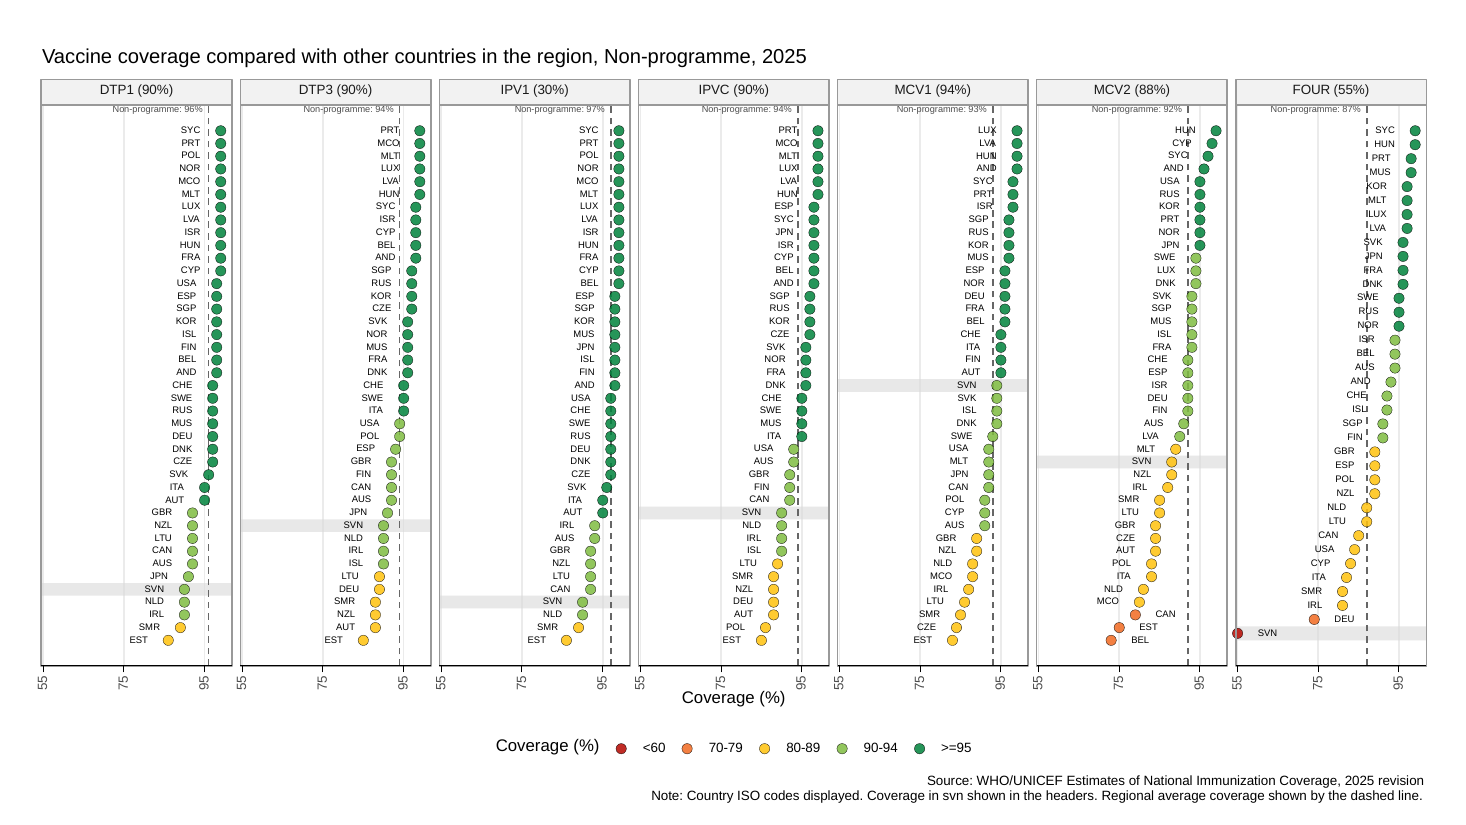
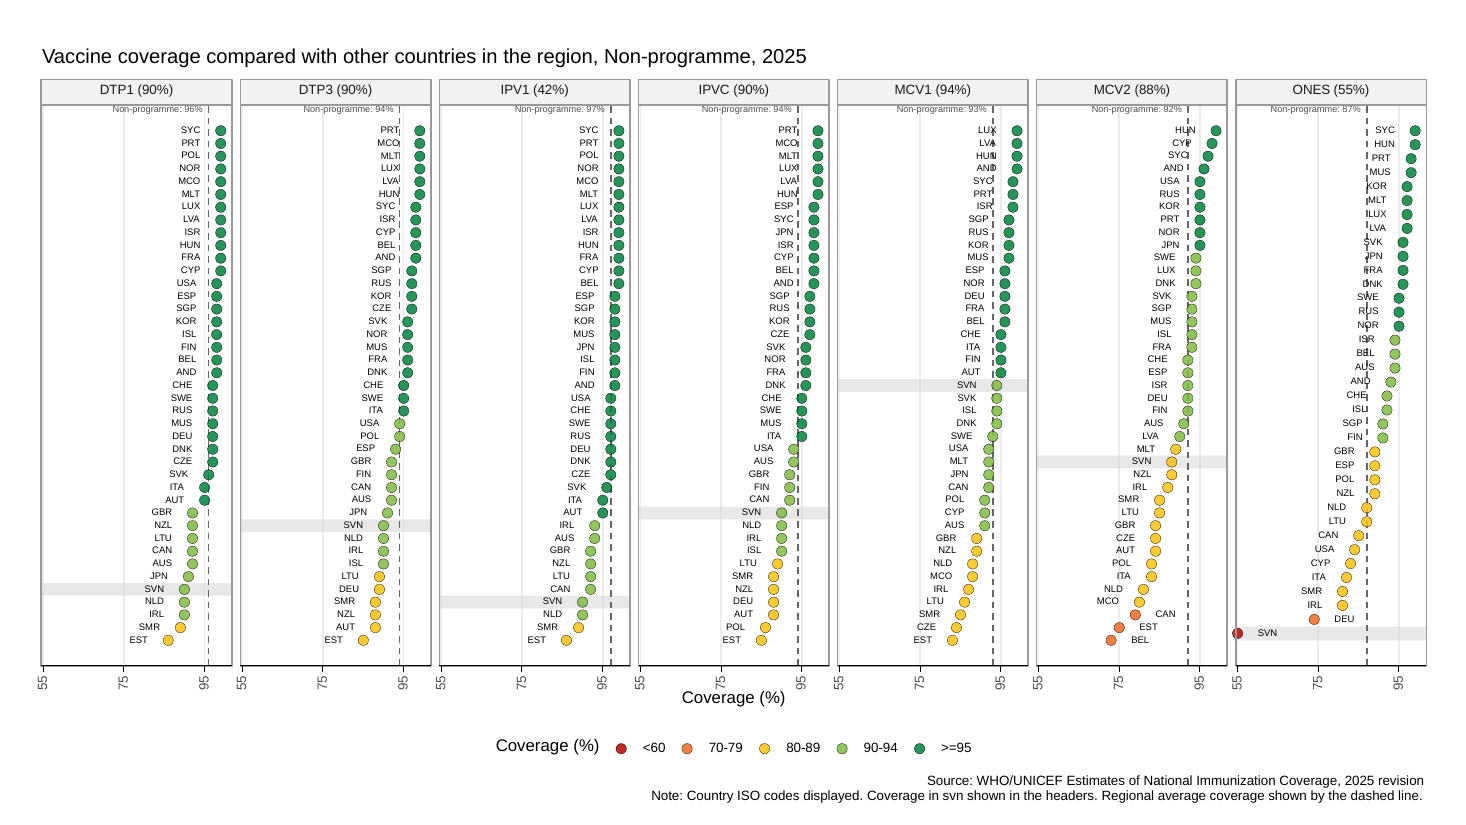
30%: 30% -> 42% (551, 90)
FOUR: FOUR -> ONES (1312, 90)
